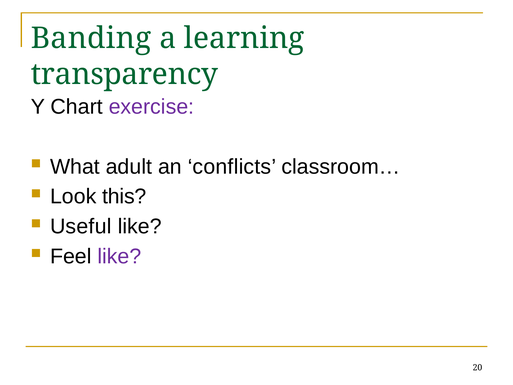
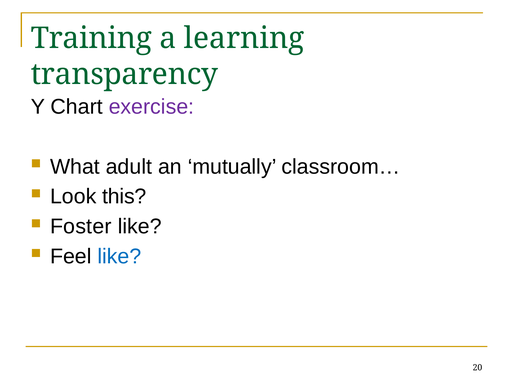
Banding: Banding -> Training (91, 38)
conflicts: conflicts -> mutually (232, 167)
Useful: Useful -> Foster (81, 226)
like colour: purple -> blue (119, 256)
